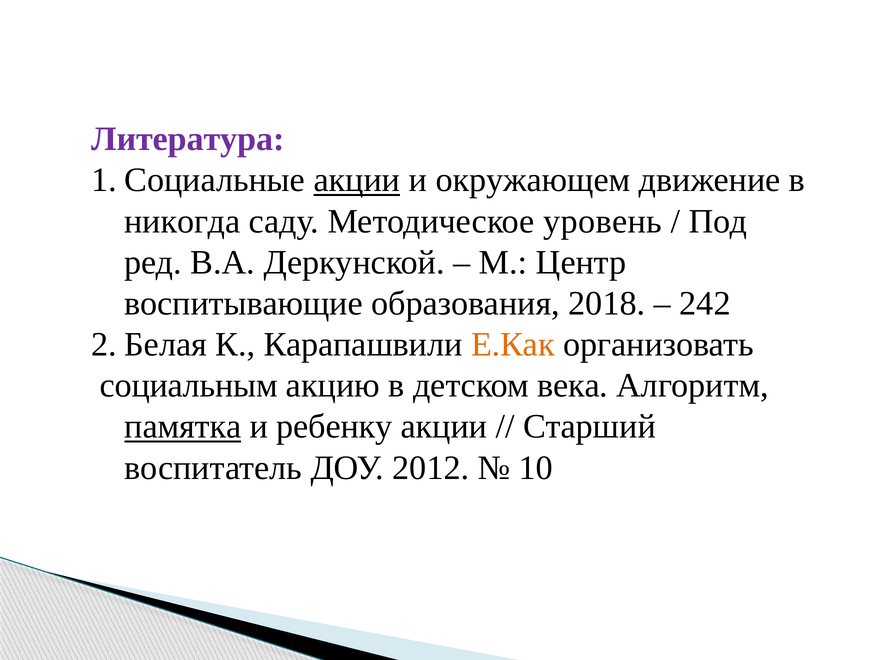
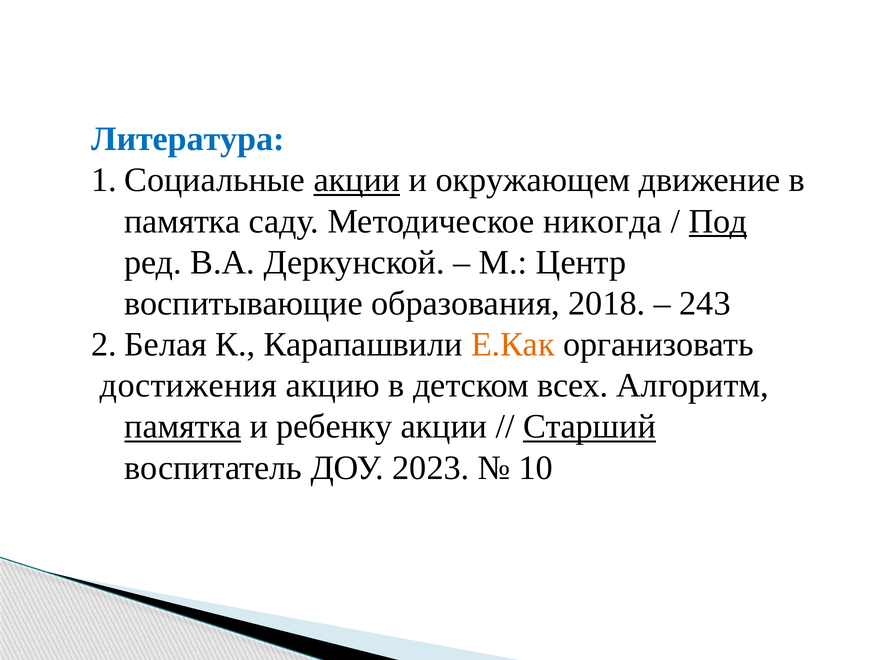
Литература colour: purple -> blue (188, 139)
никогда: никогда -> памятка (182, 221)
уровень: уровень -> никогда (603, 221)
Под underline: none -> present (718, 221)
242: 242 -> 243 (705, 303)
социальным: социальным -> достижения (188, 386)
века: века -> всех (573, 386)
Старший underline: none -> present (589, 427)
2012: 2012 -> 2023 (431, 468)
